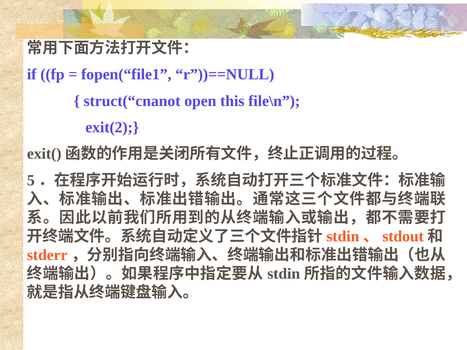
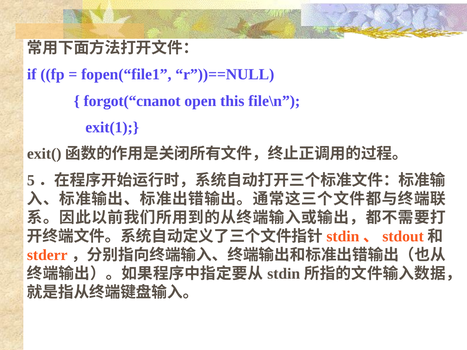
struct(“cnanot: struct(“cnanot -> forgot(“cnanot (132, 101)
exit(2: exit(2 -> exit(1 (112, 127)
